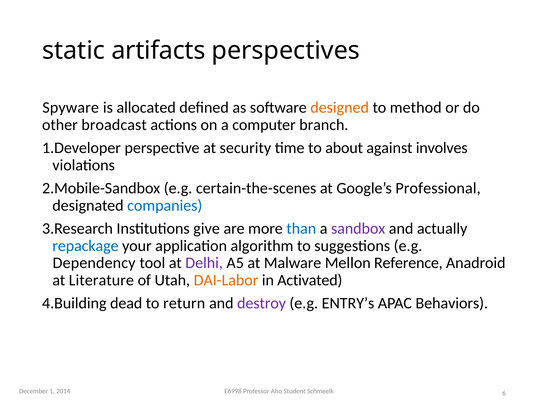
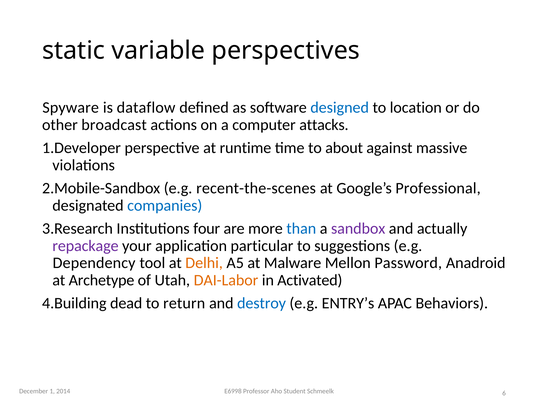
artifacts: artifacts -> variable (158, 51)
allocated: allocated -> dataflow (146, 107)
designed colour: orange -> blue (340, 107)
method: method -> location (416, 107)
branch: branch -> attacks (324, 125)
security: security -> runtime (245, 148)
involves: involves -> massive (442, 148)
certain-the-scenes: certain-the-scenes -> recent-the-scenes (256, 188)
give: give -> four (207, 228)
repackage colour: blue -> purple (85, 246)
algorithm: algorithm -> particular (262, 246)
Delhi colour: purple -> orange (204, 263)
Reference: Reference -> Password (408, 263)
Literature: Literature -> Archetype (102, 280)
destroy colour: purple -> blue (262, 303)
